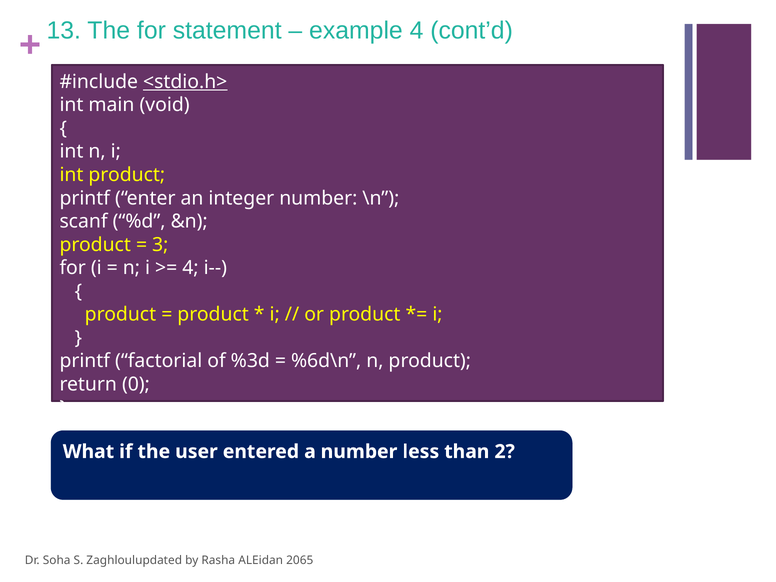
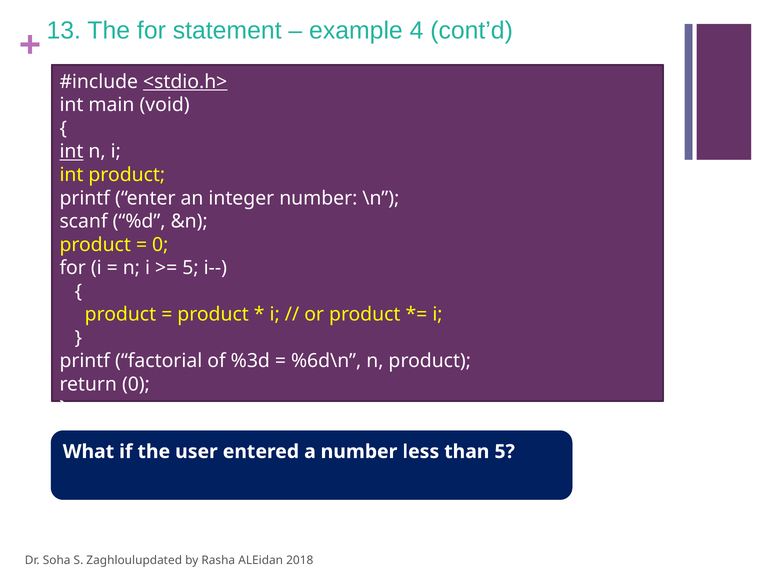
int underline: none -> present (71, 152)
3: 3 -> 0 (160, 245)
4: 4 -> 5 (190, 268)
than 2: 2 -> 5 (505, 452)
2065: 2065 -> 2018 (300, 560)
